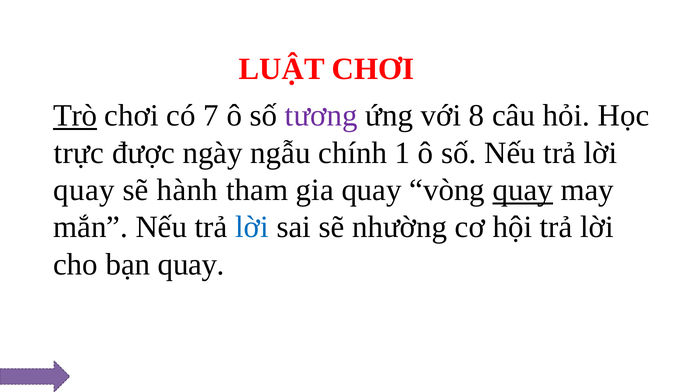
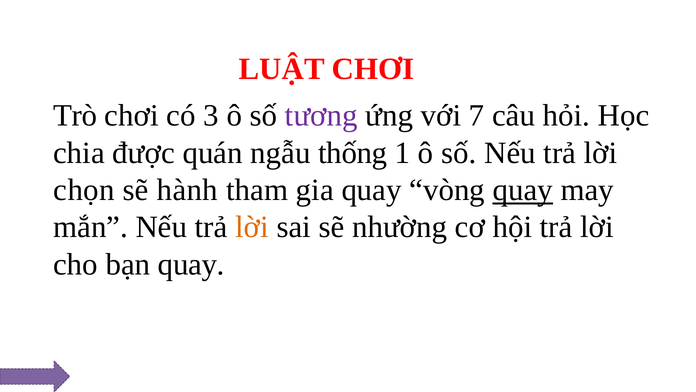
Trò underline: present -> none (75, 116)
7: 7 -> 3 (211, 116)
8: 8 -> 7 (477, 116)
trực: trực -> chia (79, 153)
ngày: ngày -> quán (213, 153)
chính: chính -> thống (353, 153)
quay: quay -> chọn (84, 190)
lời colour: blue -> orange (252, 227)
